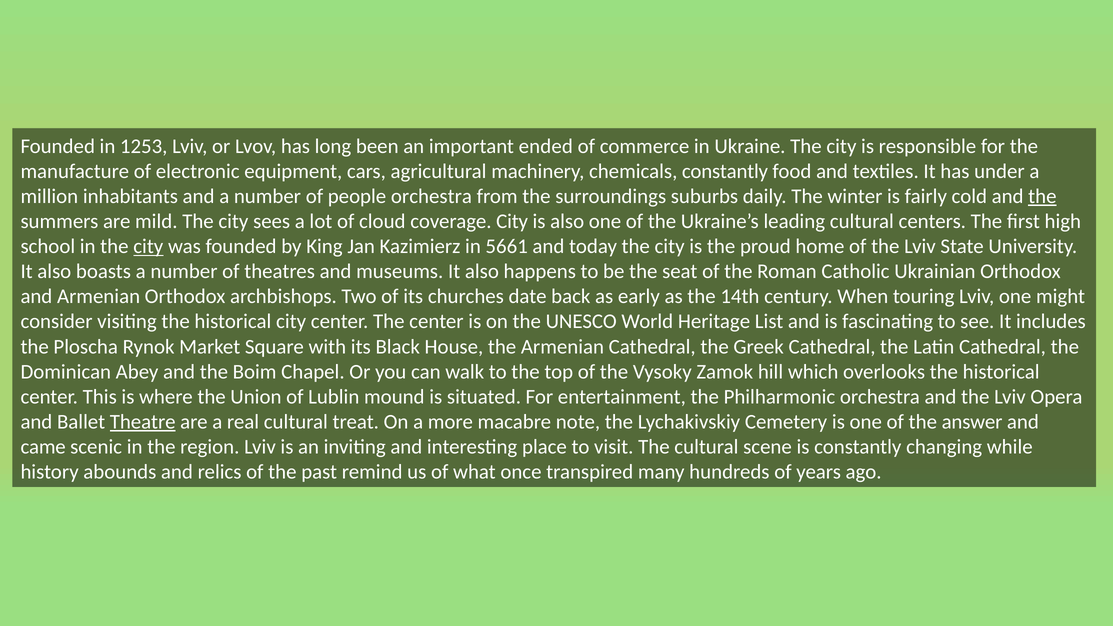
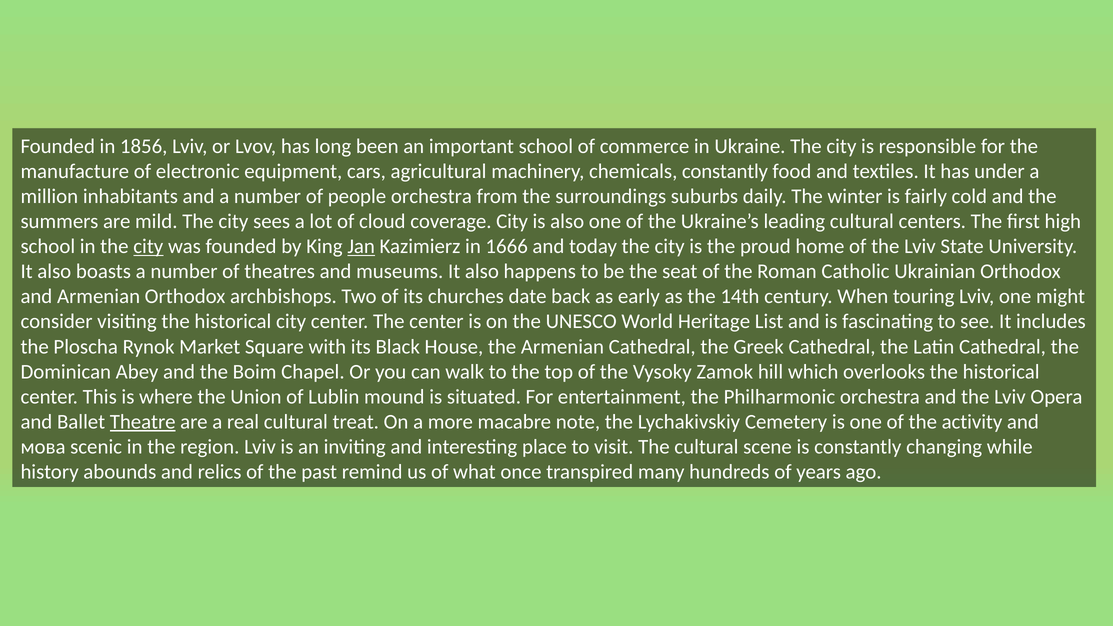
1253: 1253 -> 1856 (144, 146)
important ended: ended -> school (546, 146)
the underline: present -> none (1042, 196)
Jan underline: none -> present (361, 246)
5661: 5661 -> 1666 (507, 246)
answer: answer -> activity (972, 422)
came: came -> мова (43, 447)
